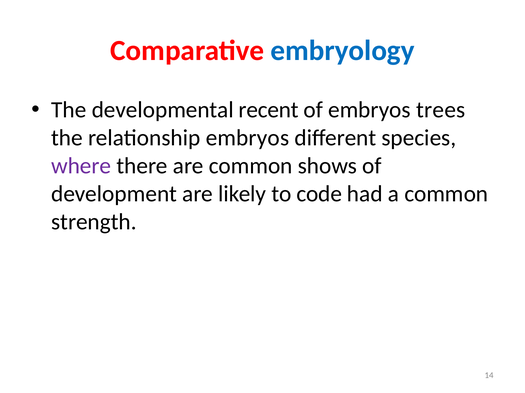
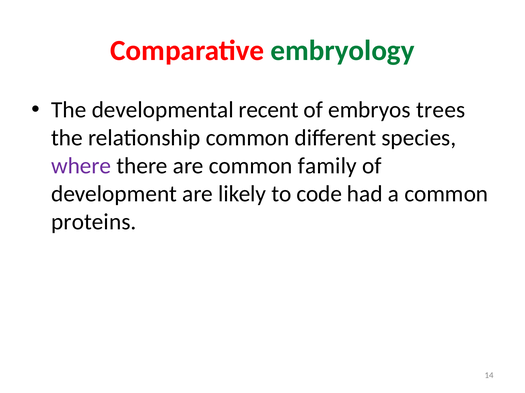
embryology colour: blue -> green (343, 51)
relationship embryos: embryos -> common (248, 138)
shows: shows -> family (327, 166)
strength: strength -> proteins (94, 222)
